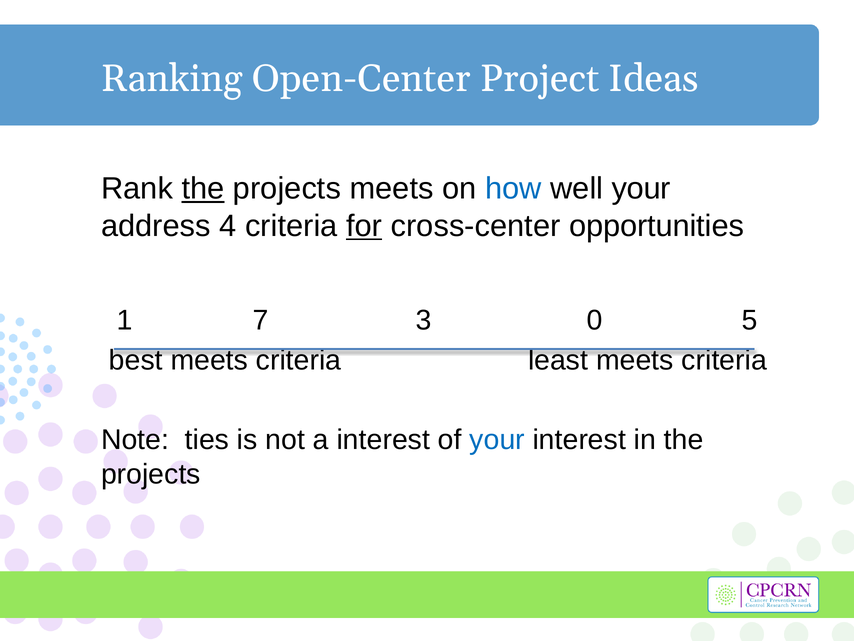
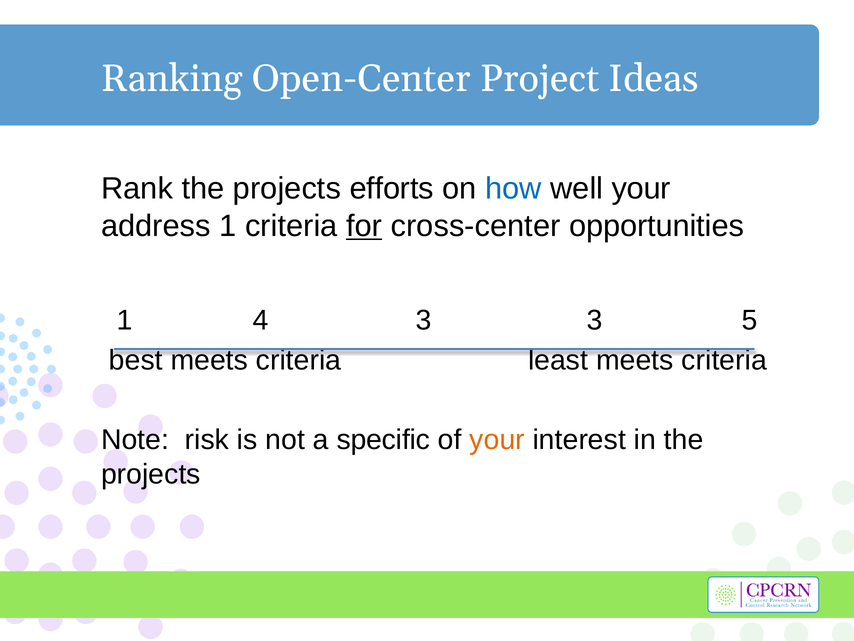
the underline: present -> none (203, 189)
projects meets: meets -> efforts (392, 189)
address 4: 4 -> 1 (228, 226)
7: 7 -> 4 (261, 320)
3 0: 0 -> 3 (594, 320)
ties: ties -> risk (207, 440)
a interest: interest -> specific (383, 440)
your colour: blue -> orange (497, 440)
